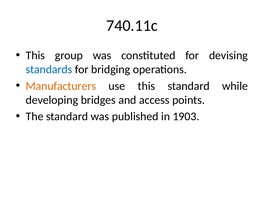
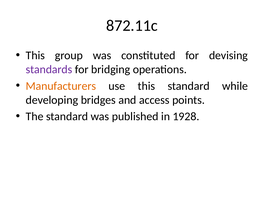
740.11c: 740.11c -> 872.11c (132, 26)
standards colour: blue -> purple (49, 69)
1903: 1903 -> 1928 (186, 116)
